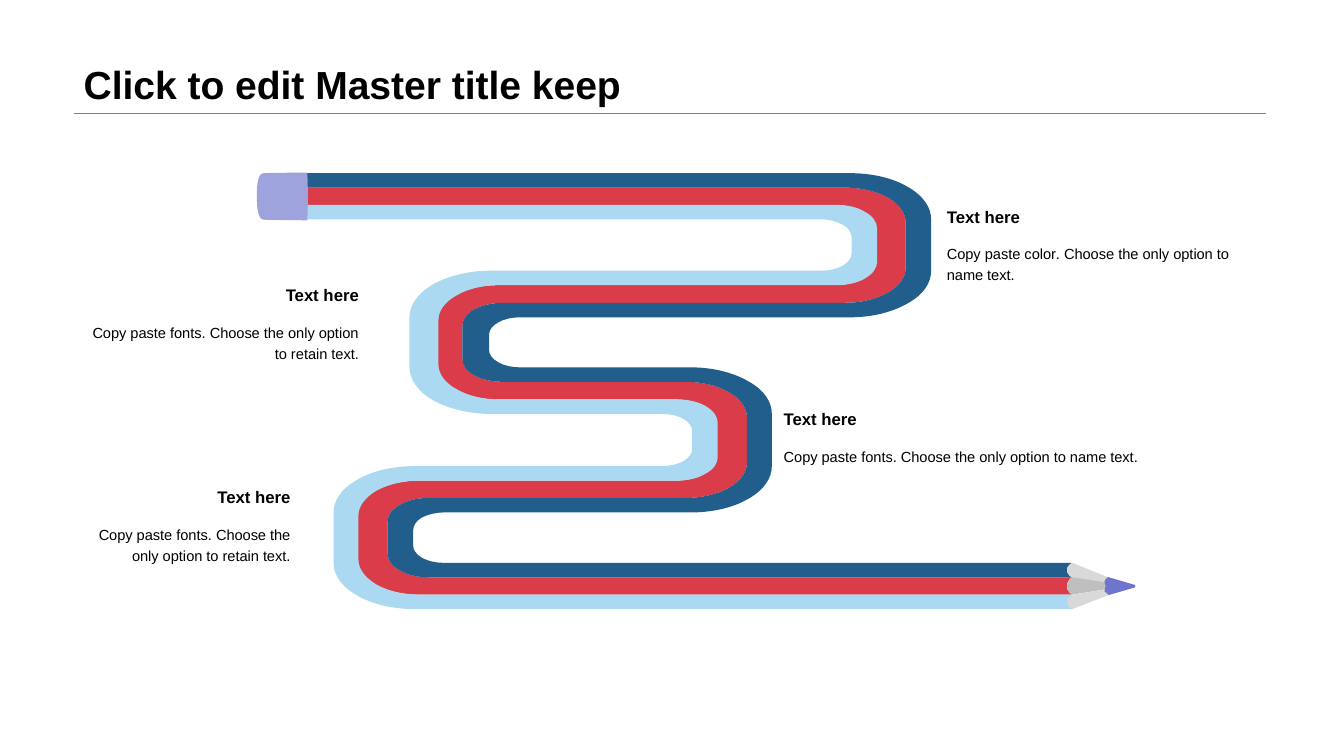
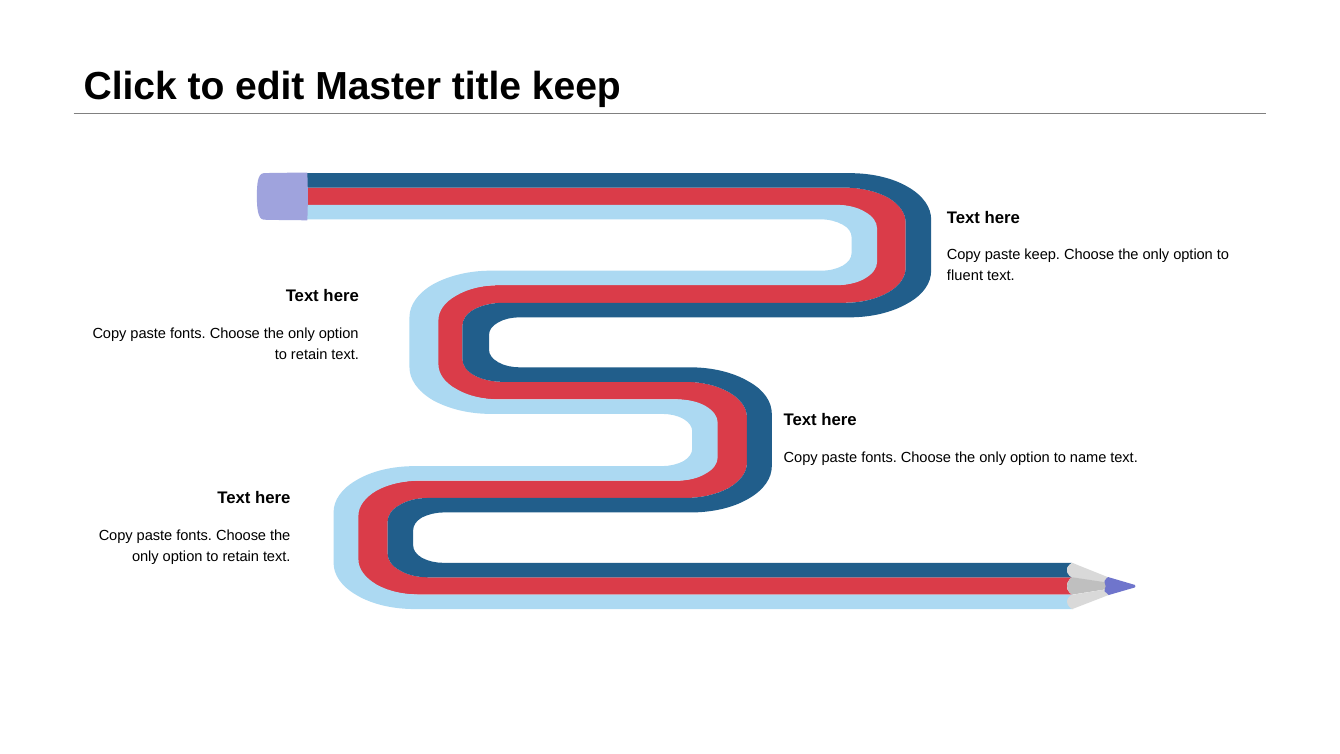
paste color: color -> keep (1042, 255)
name: name -> fluent (965, 275)
